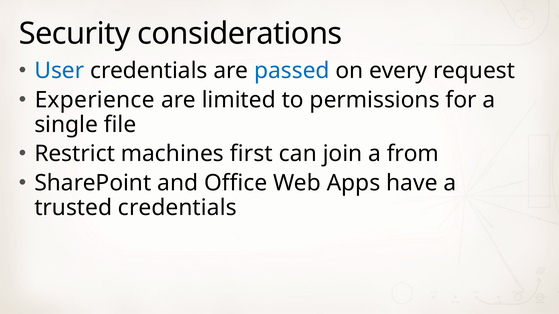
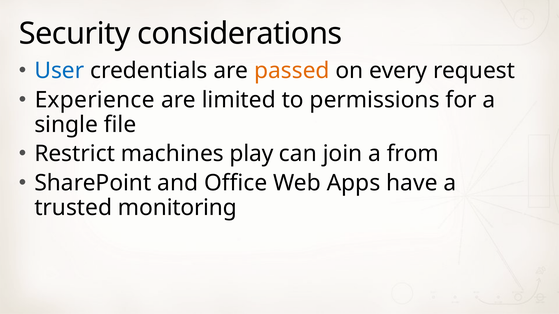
passed colour: blue -> orange (292, 71)
first: first -> play (251, 154)
trusted credentials: credentials -> monitoring (177, 208)
